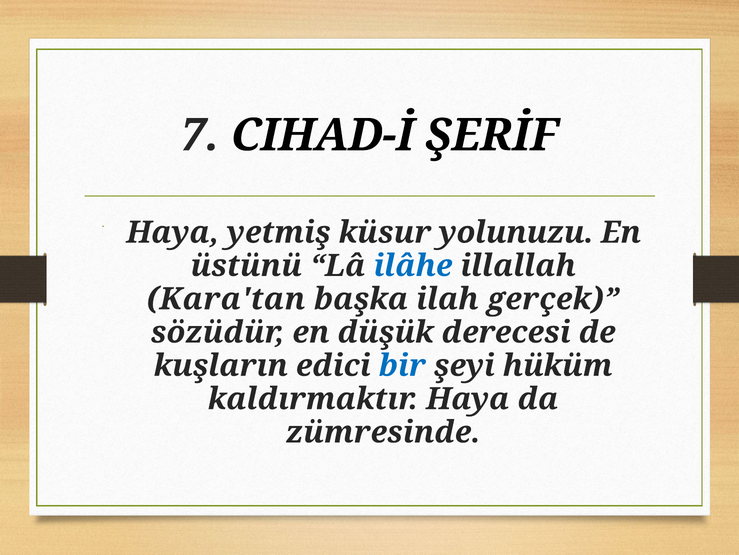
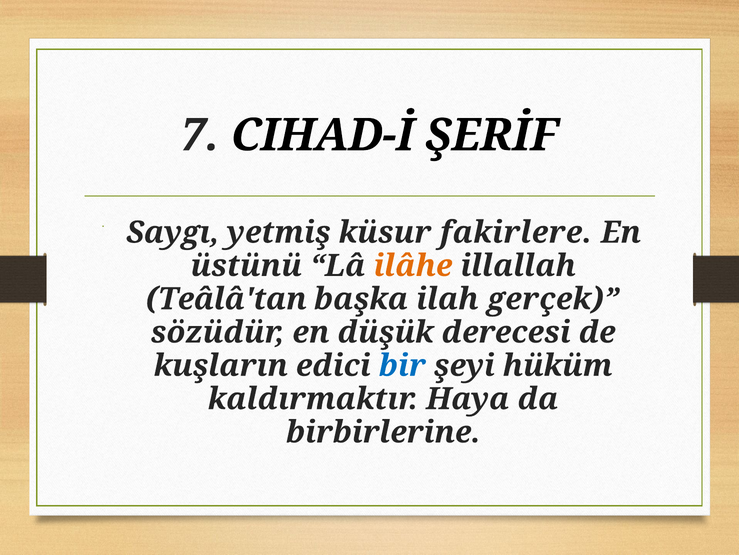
Haya: Haya -> Saygı (173, 232)
yolunuzu: yolunuzu -> fakirlere (516, 232)
ilâhe colour: blue -> orange (413, 265)
Kara'tan: Kara'tan -> Teâlâ'tan (226, 299)
zümresinde: zümresinde -> birbirlerine (383, 432)
